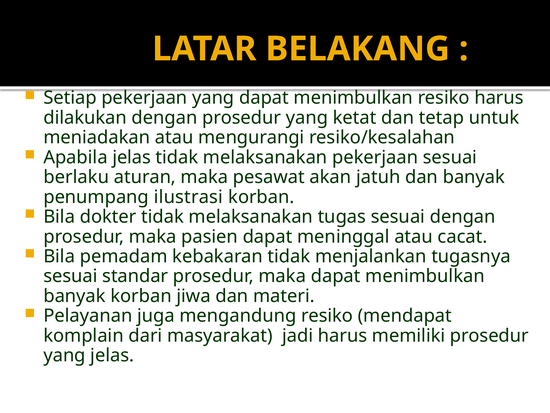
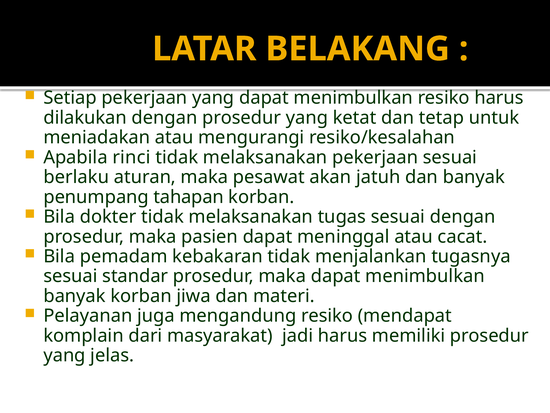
Apabila jelas: jelas -> rinci (132, 157)
ilustrasi: ilustrasi -> tahapan (189, 197)
